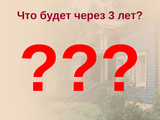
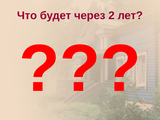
3: 3 -> 2 (111, 16)
